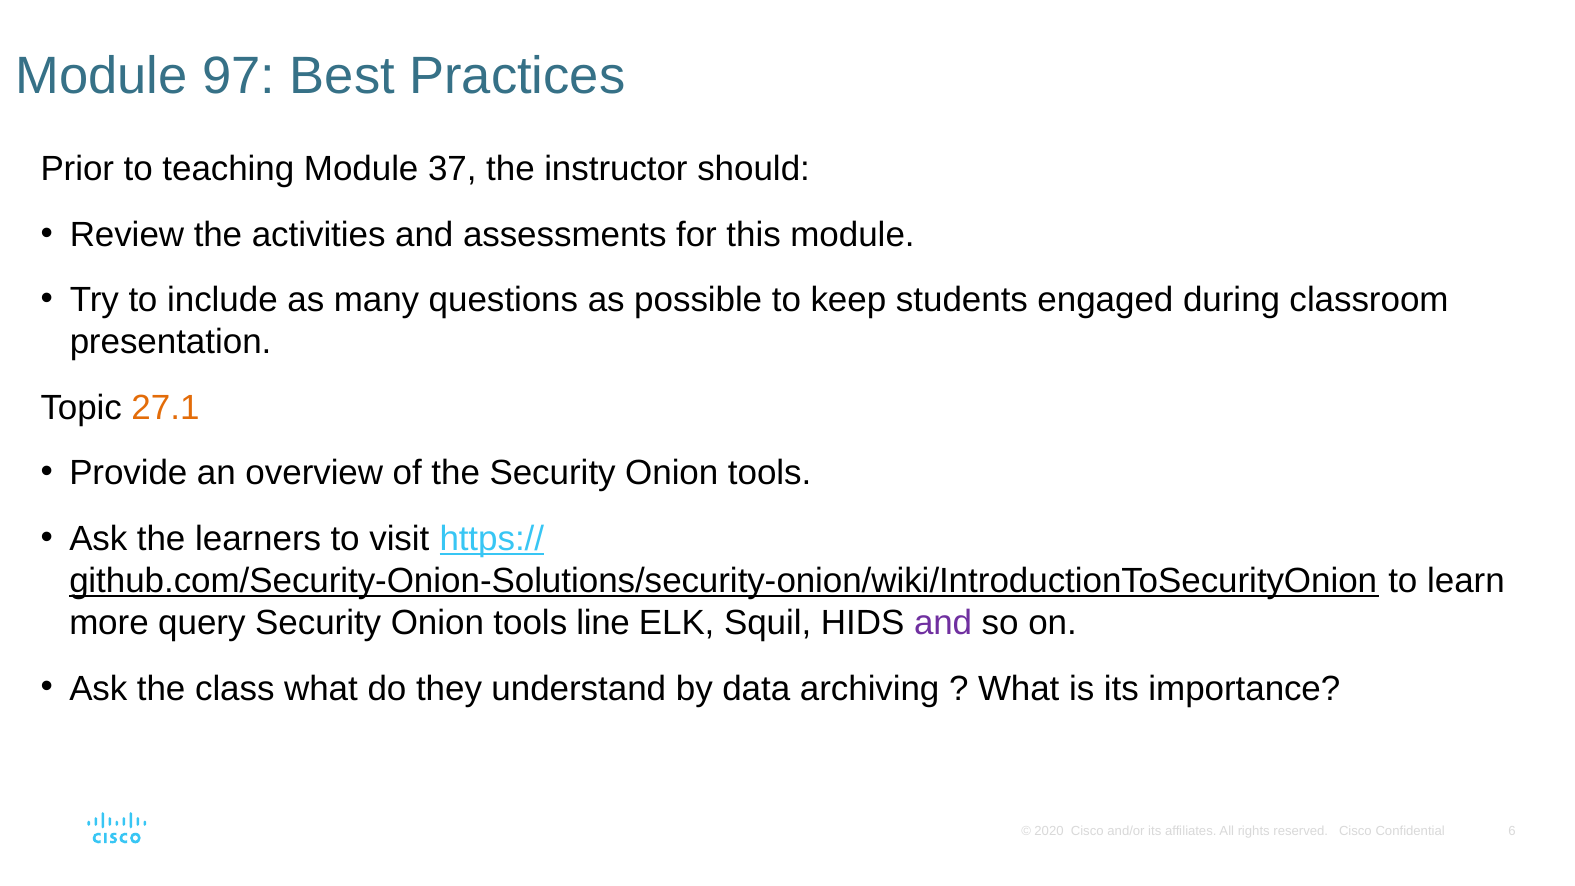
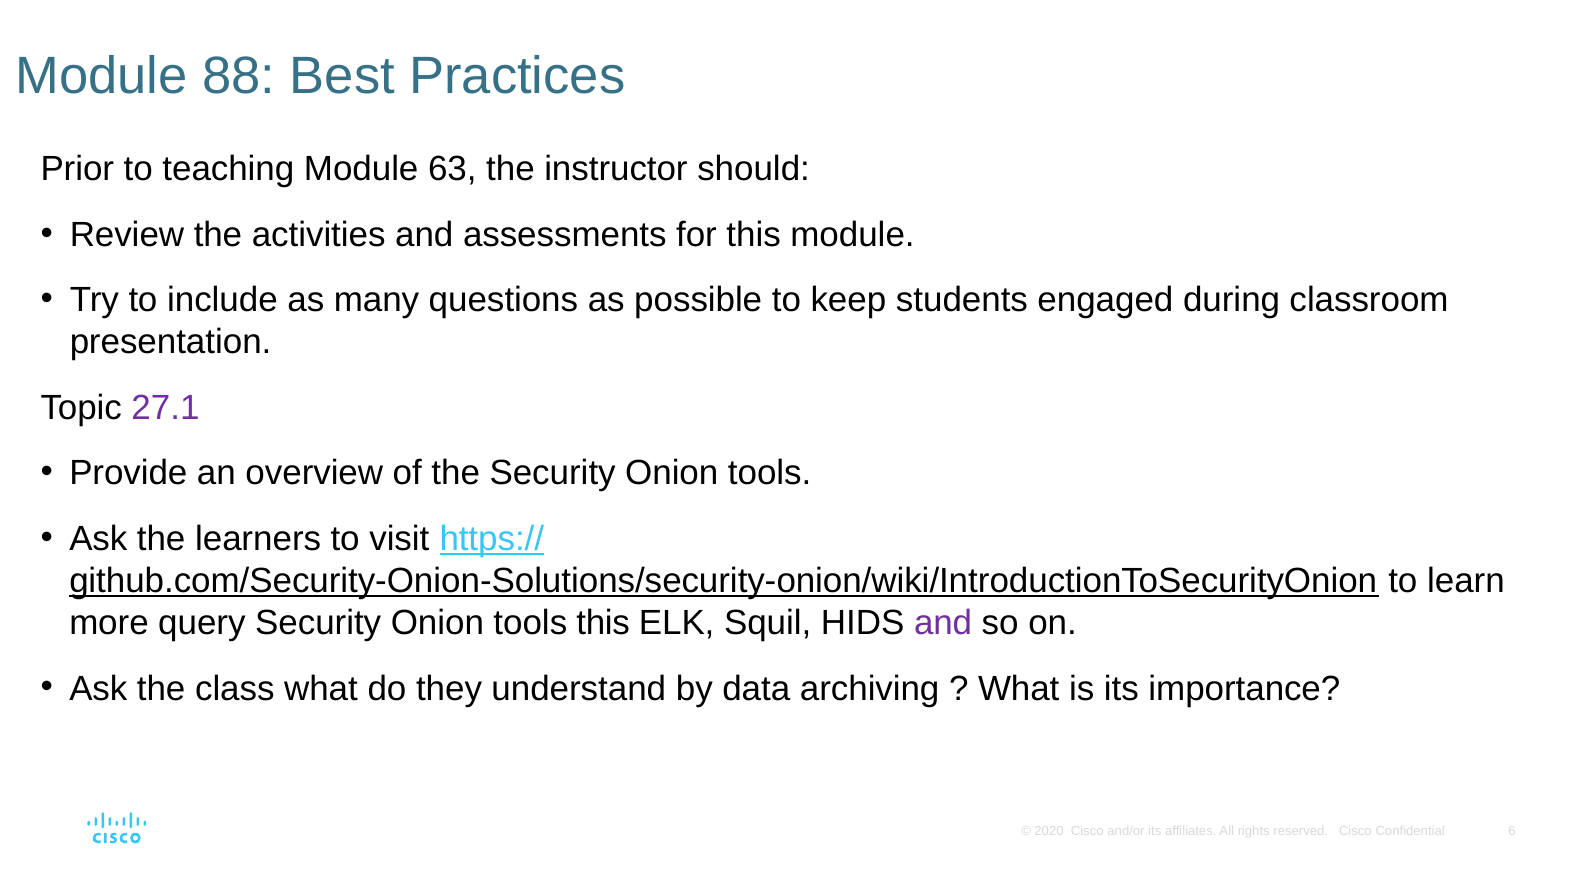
97: 97 -> 88 (239, 76)
37: 37 -> 63 (452, 169)
27.1 colour: orange -> purple (165, 408)
tools line: line -> this (603, 623)
